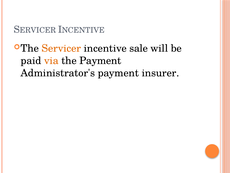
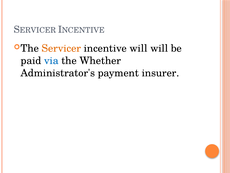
incentive sale: sale -> will (139, 48)
via colour: orange -> blue (51, 61)
the Payment: Payment -> Whether (100, 61)
